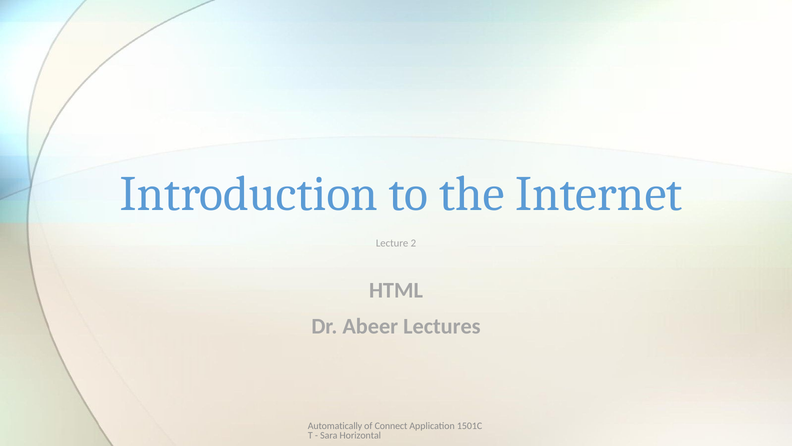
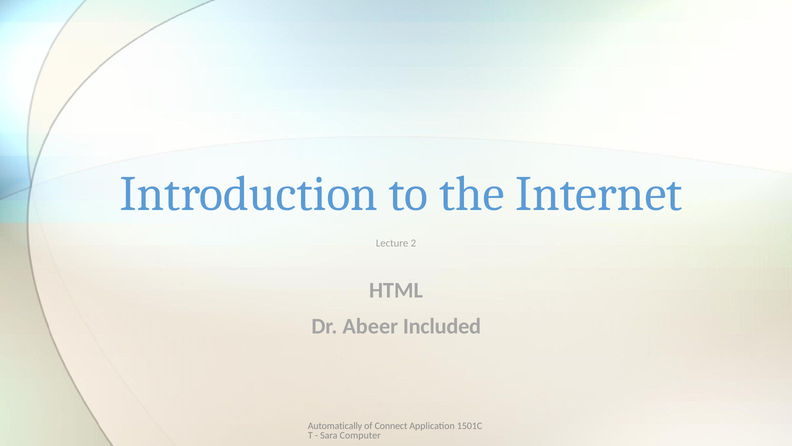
Lectures: Lectures -> Included (442, 326)
Horizontal: Horizontal -> Computer (360, 435)
